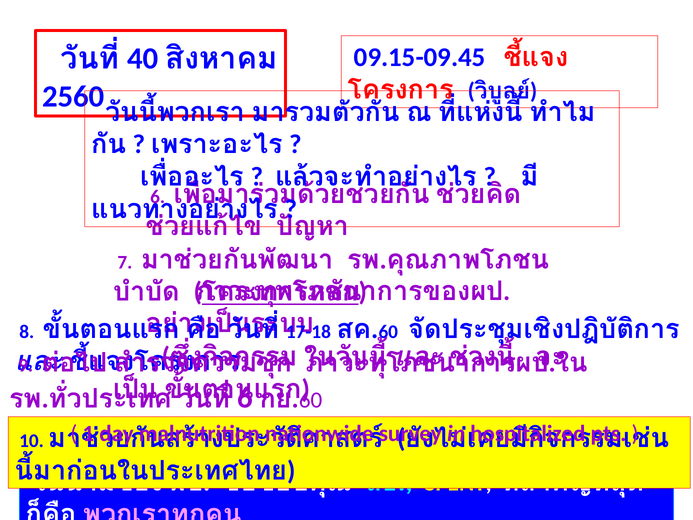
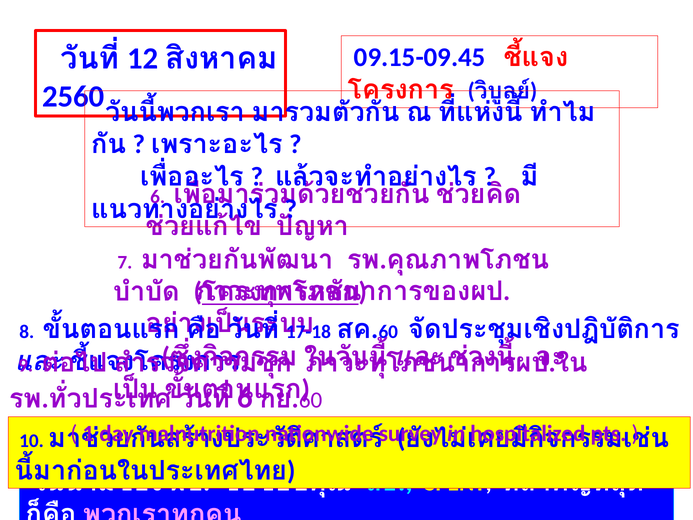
40: 40 -> 12 (143, 59)
